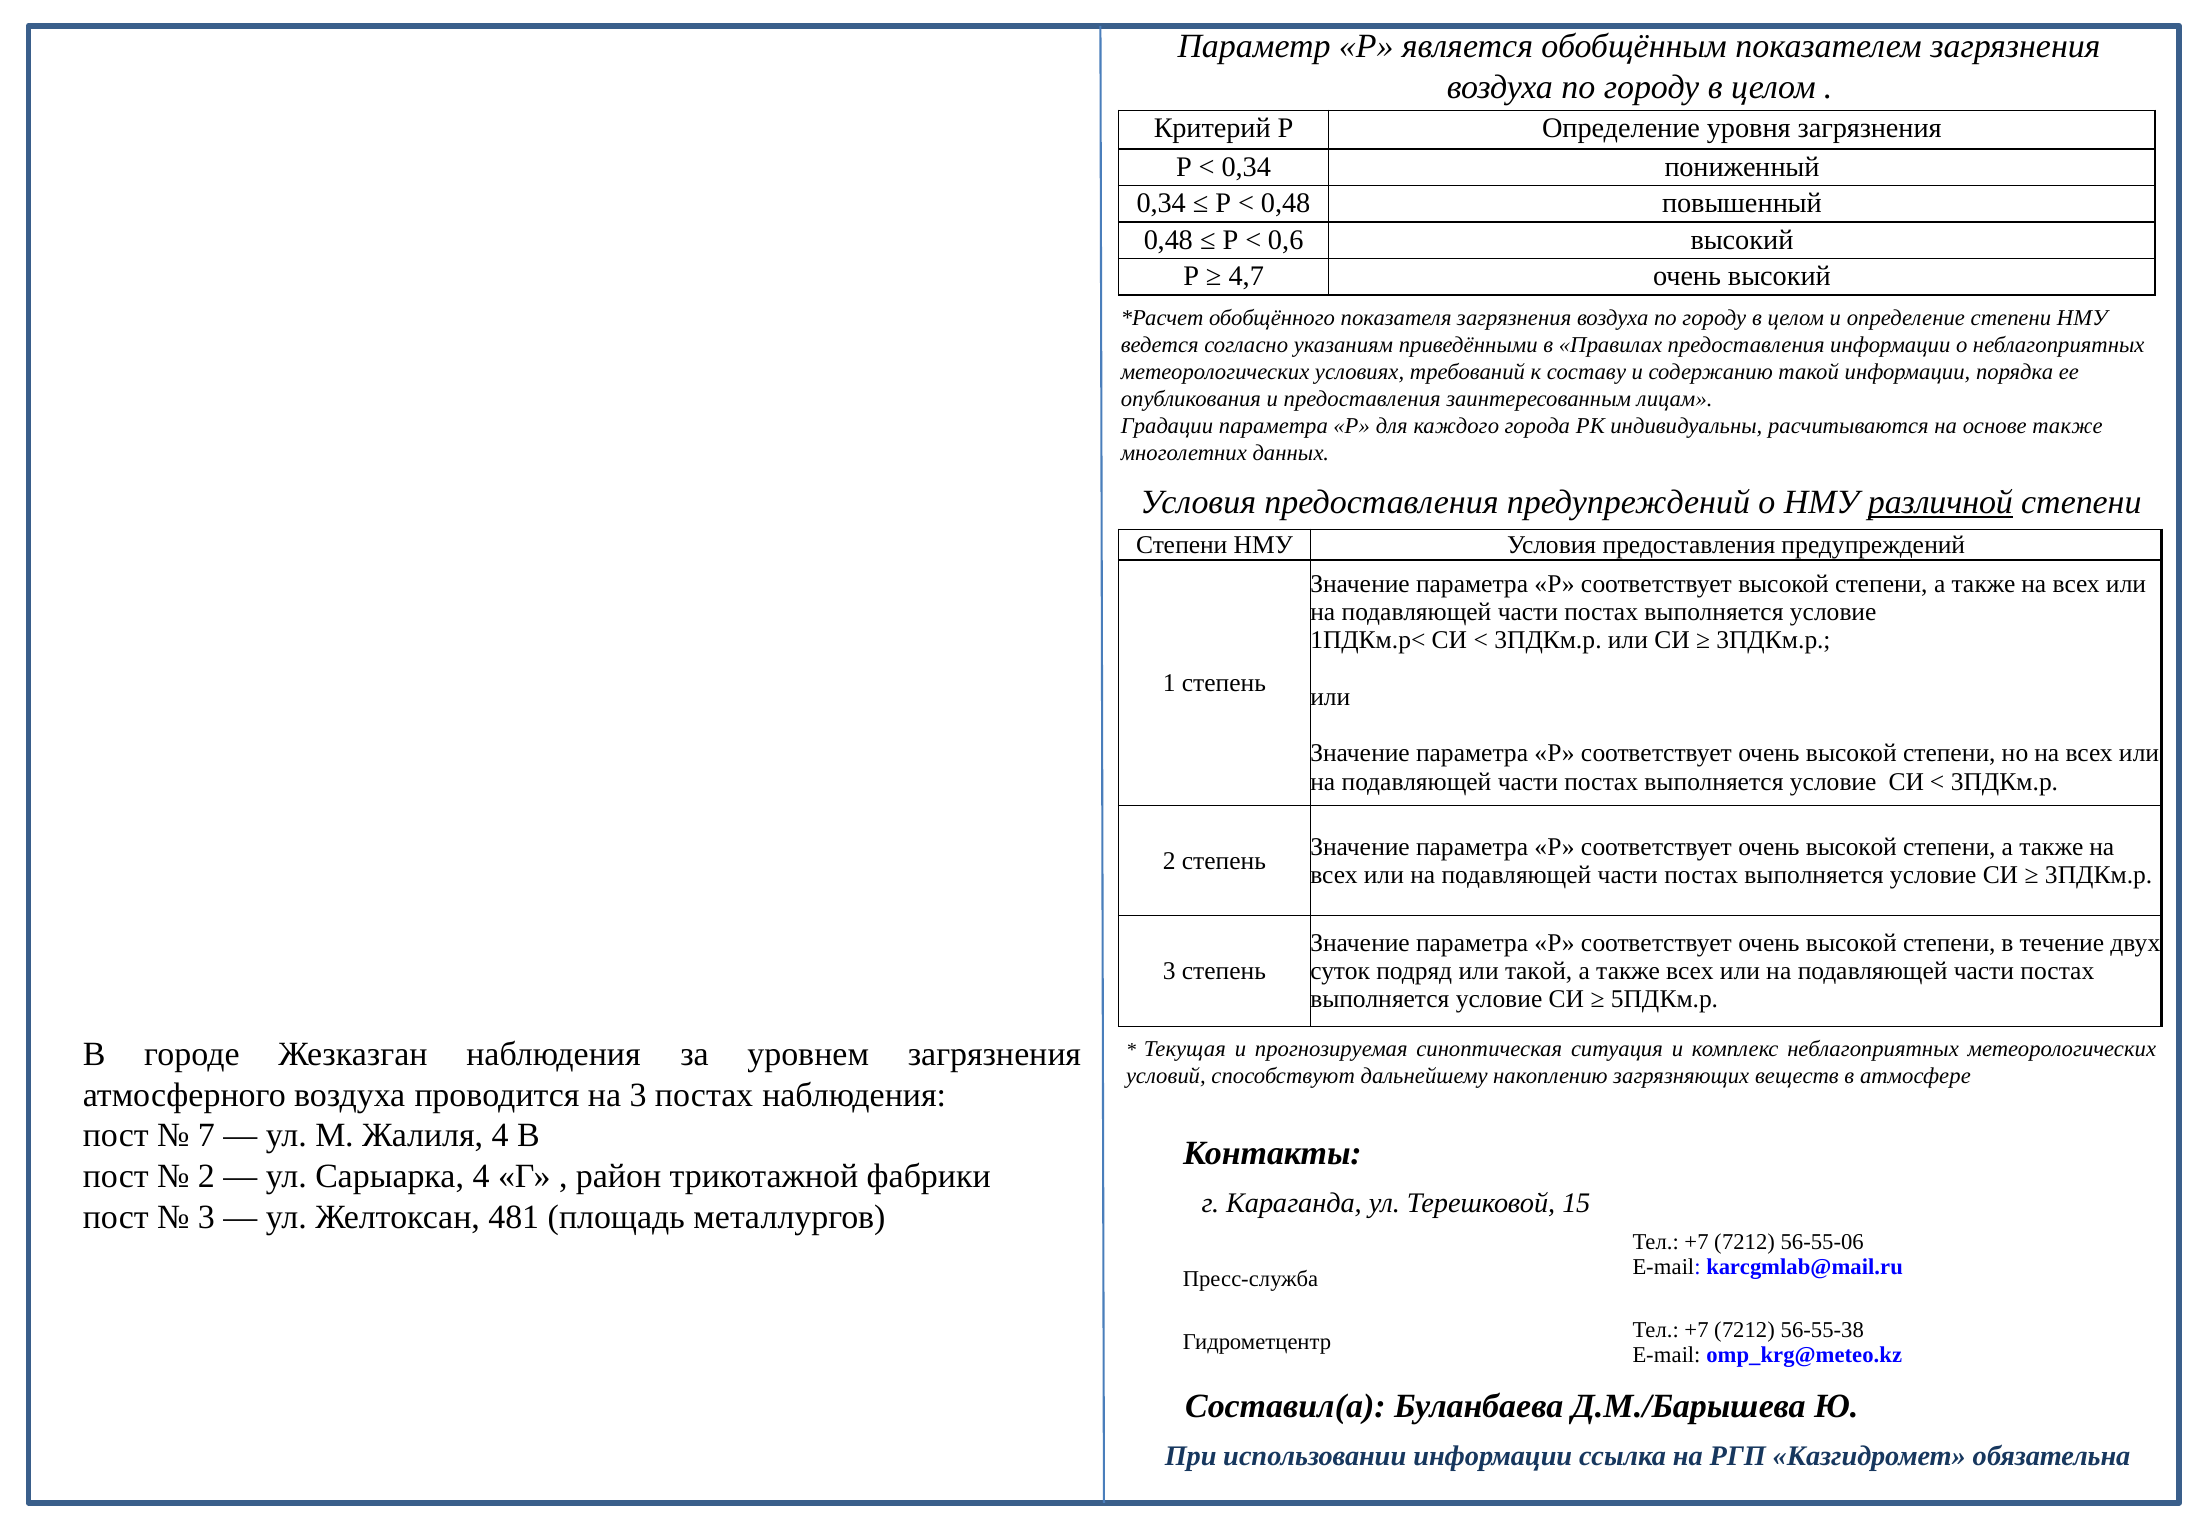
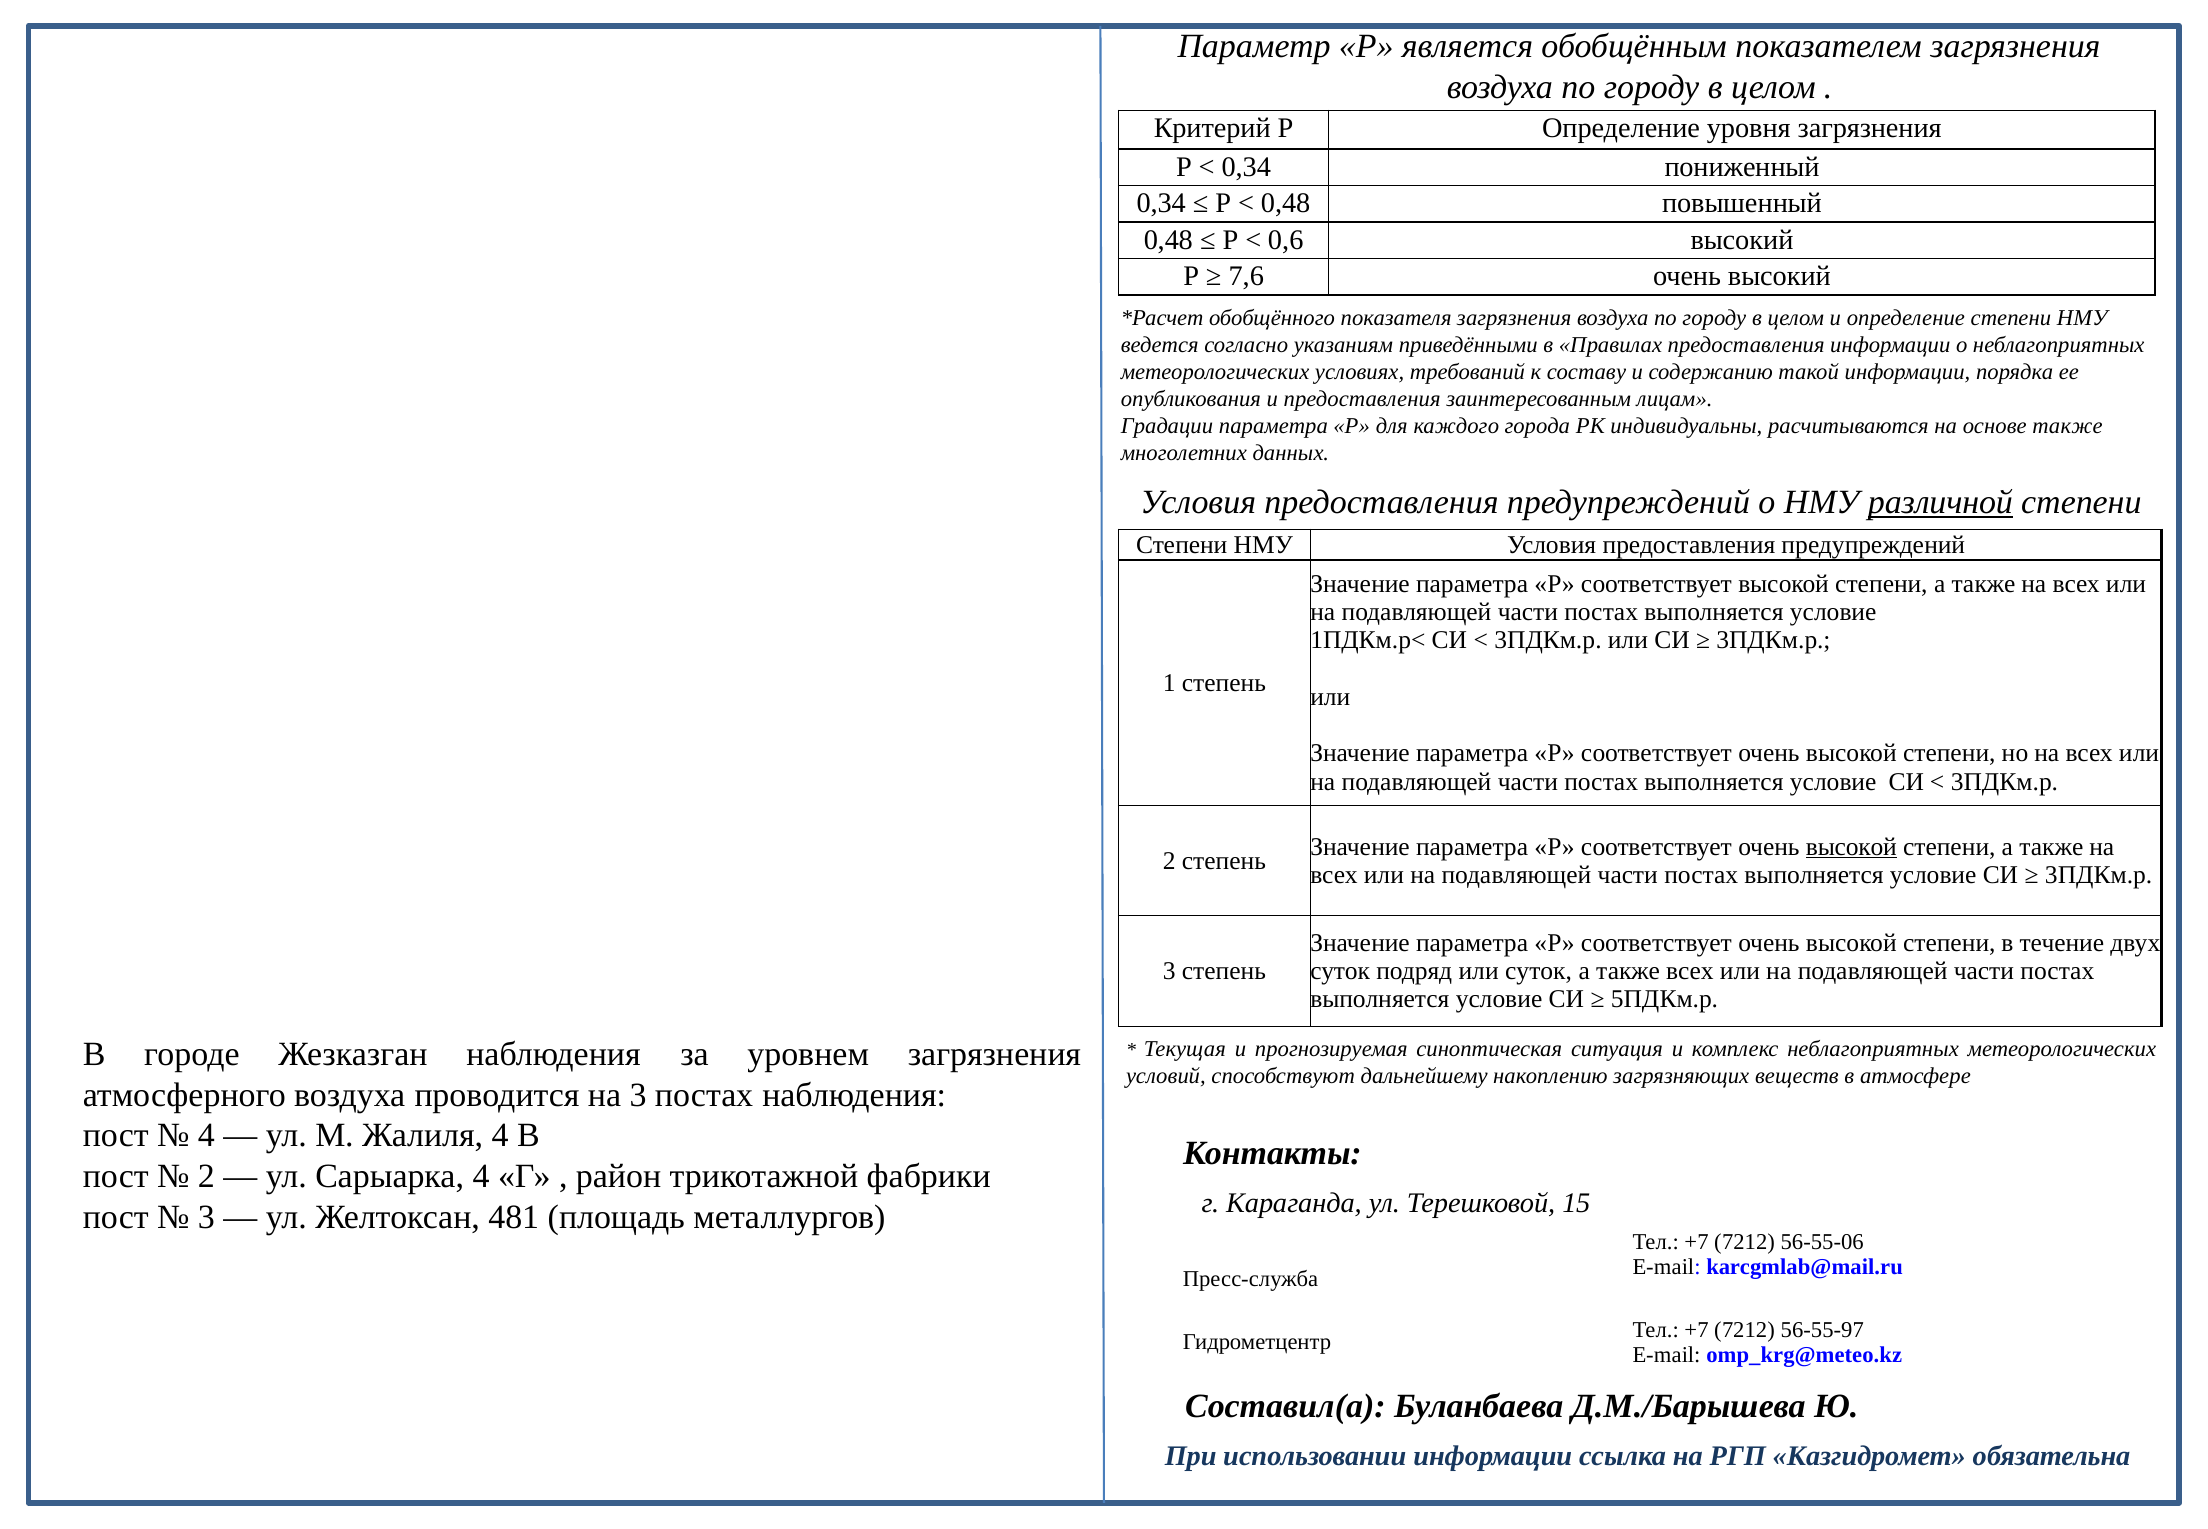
4,7: 4,7 -> 7,6 (1246, 276)
высокой underline: none -> present (1851, 846)
или такой: такой -> суток (1539, 971)
7: 7 -> 4 (206, 1135)
56-55-38: 56-55-38 -> 56-55-97 (1822, 1330)
